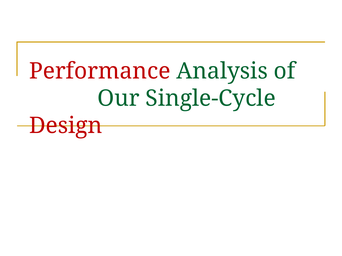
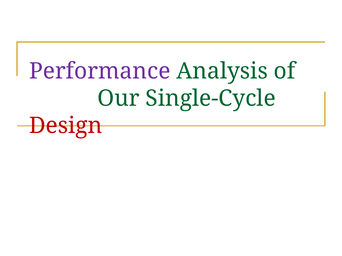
Performance colour: red -> purple (100, 71)
